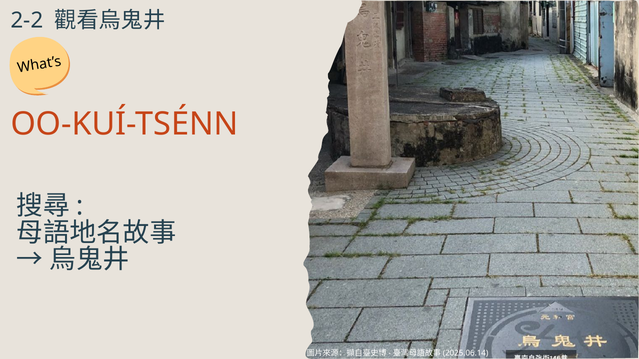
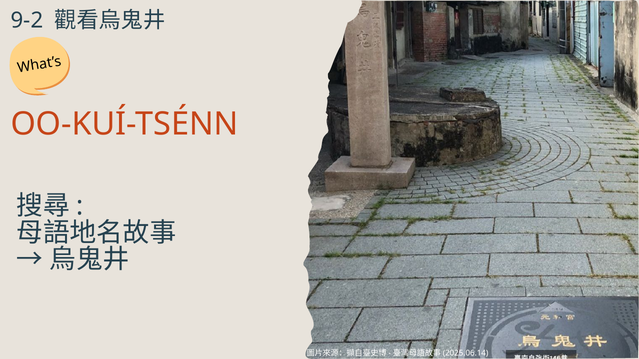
2-2: 2-2 -> 9-2 (27, 21)
